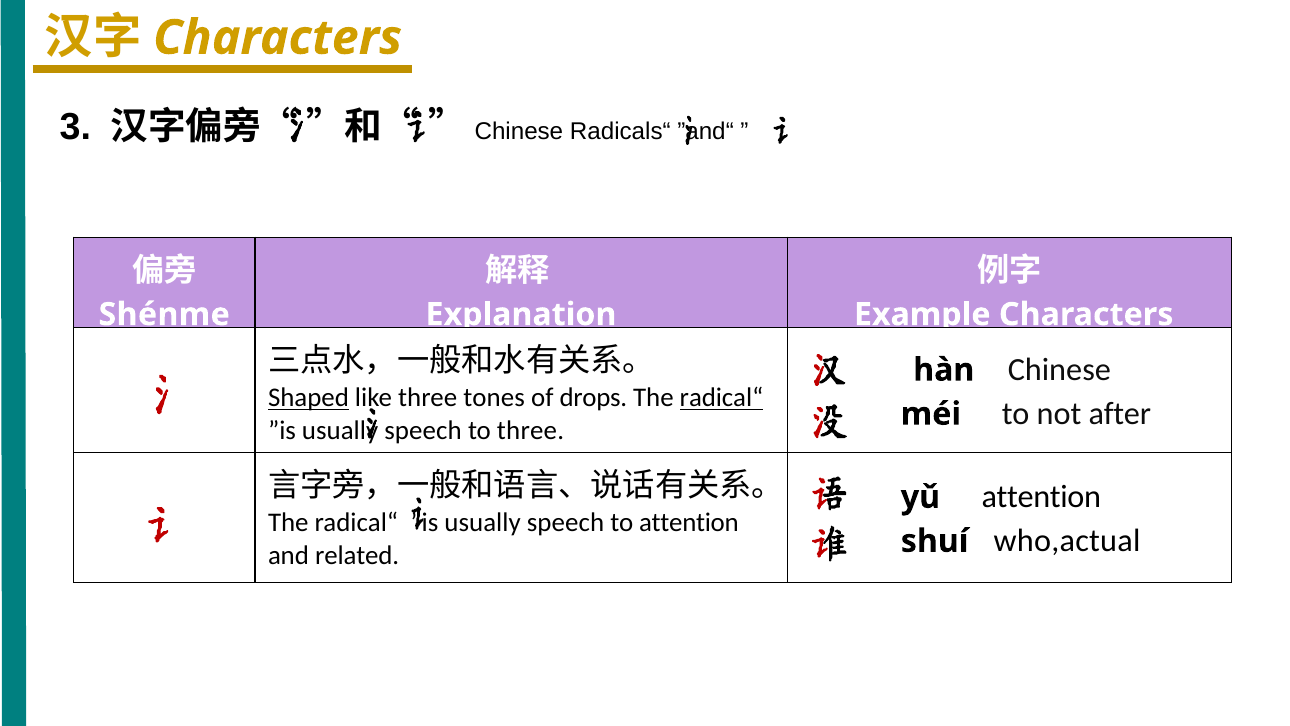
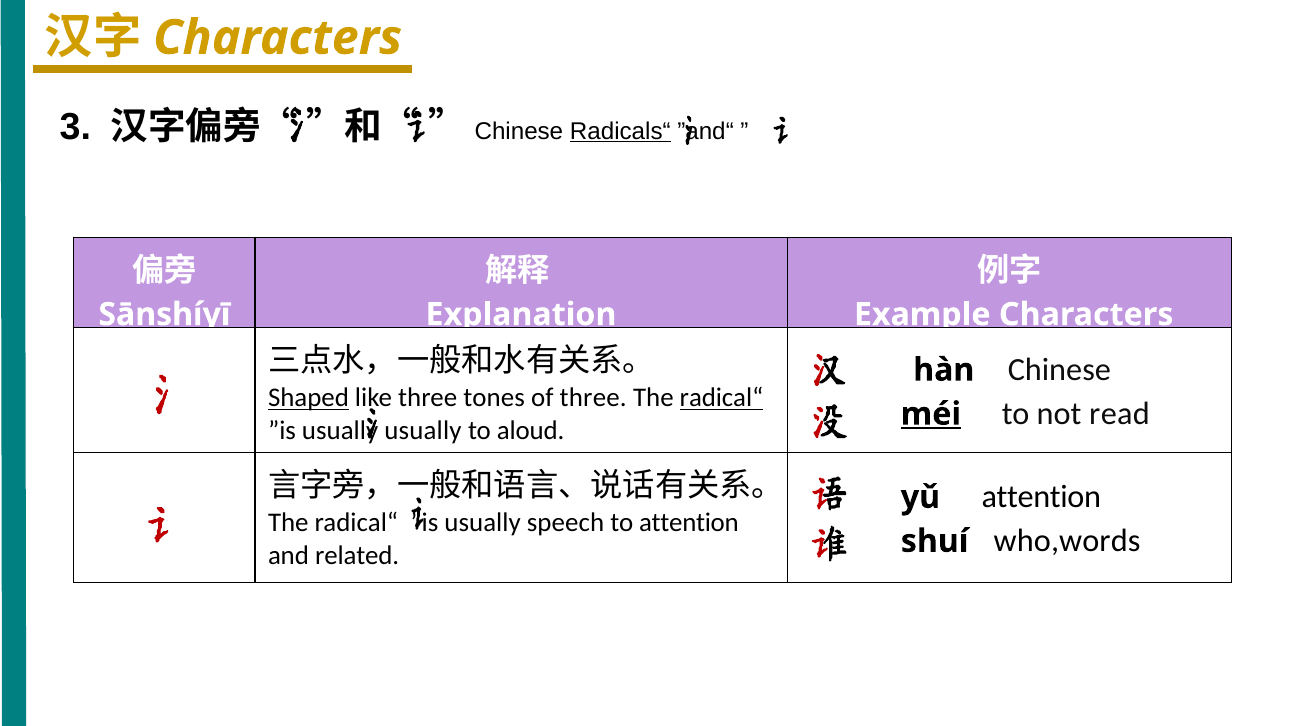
Radicals“ underline: none -> present (620, 131)
Shénme: Shénme -> Sānshíyī (164, 314)
of drops: drops -> three (593, 398)
méi underline: none -> present (931, 414)
after: after -> read (1120, 414)
speech: speech -> usually (423, 431)
to three: three -> aloud (531, 431)
who,actual: who,actual -> who,words (1067, 541)
